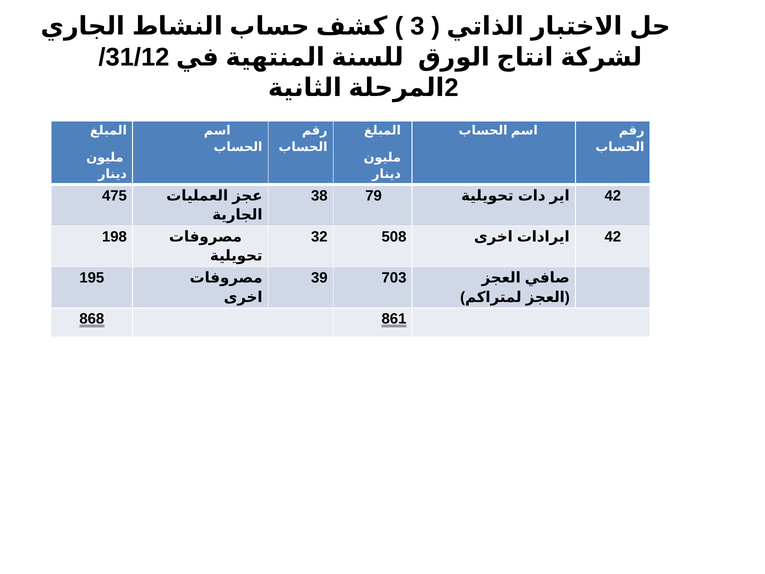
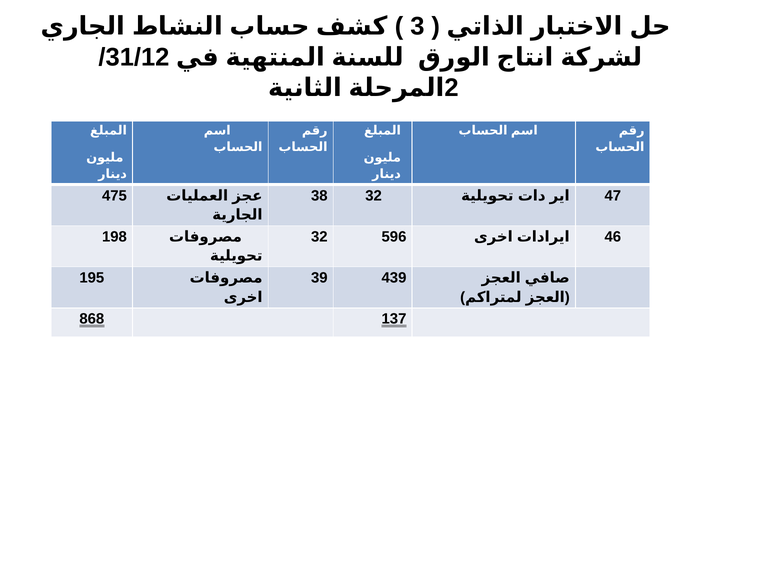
38 79: 79 -> 32 (374, 196)
42: 42 -> 47 (613, 196)
508: 508 -> 596 (394, 237)
42: 42 -> 46 (613, 237)
703: 703 -> 439 (394, 278)
861: 861 -> 137 (394, 319)
